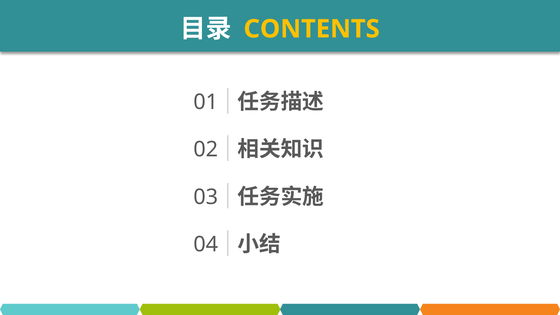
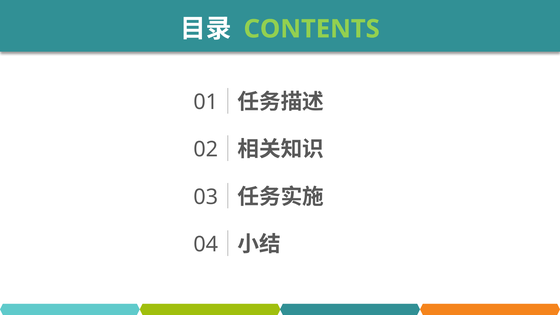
CONTENTS colour: yellow -> light green (312, 29)
